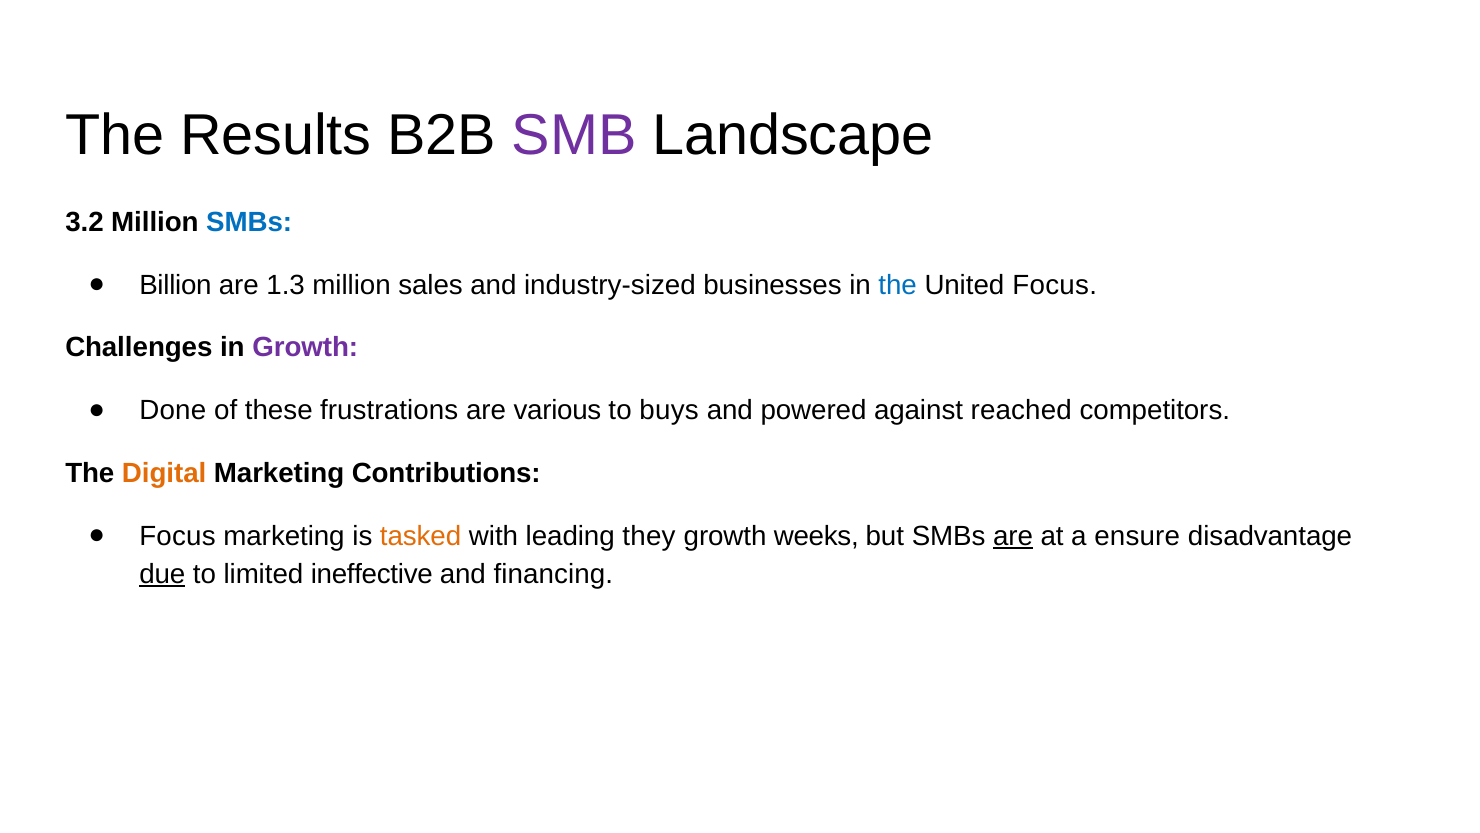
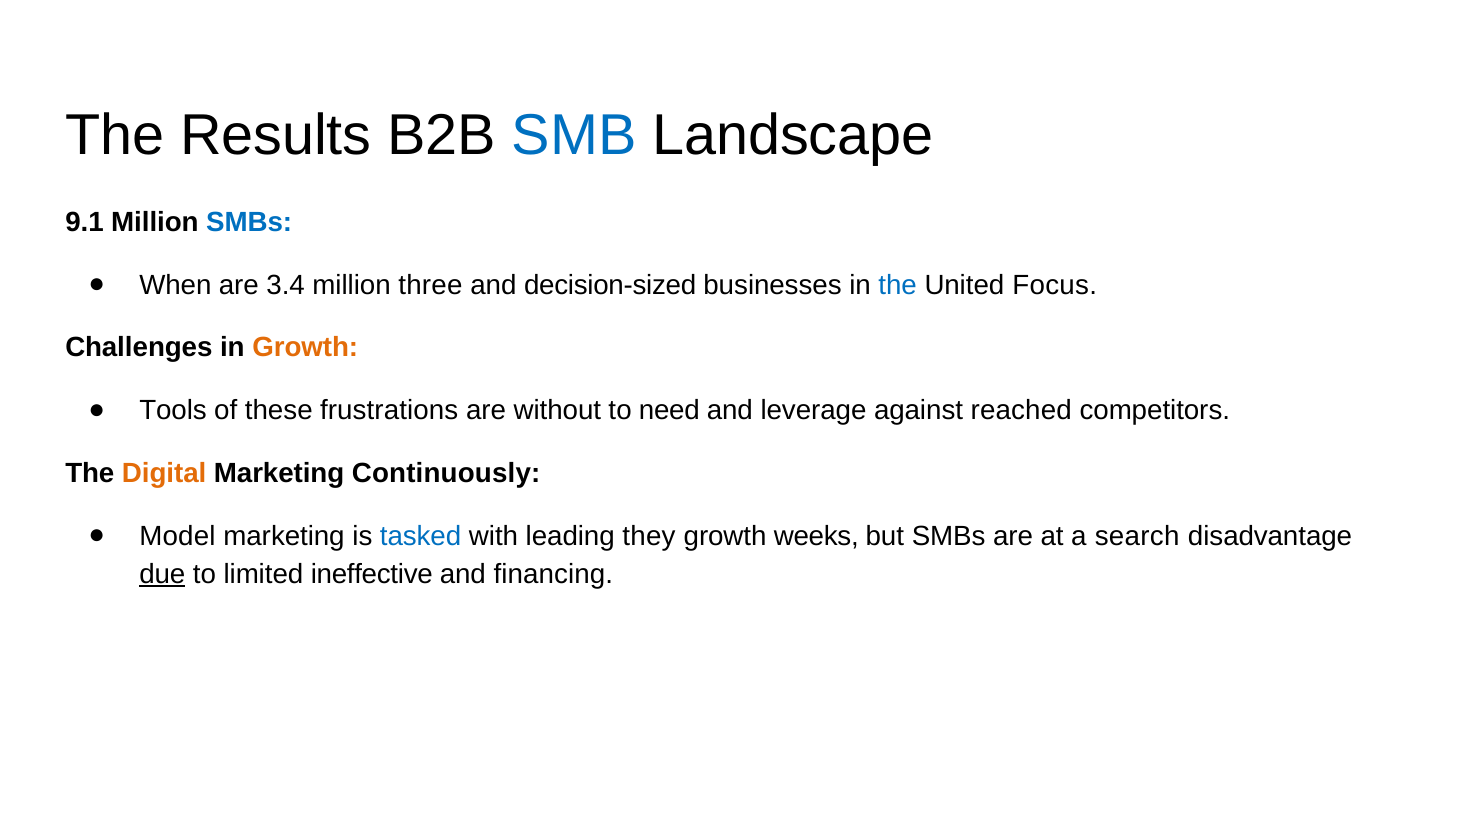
SMB colour: purple -> blue (574, 136)
3.2: 3.2 -> 9.1 (84, 222)
Billion: Billion -> When (175, 285)
1.3: 1.3 -> 3.4 (286, 285)
sales: sales -> three (430, 285)
industry-sized: industry-sized -> decision-sized (610, 285)
Growth colour: purple -> orange (305, 348)
Done: Done -> Tools (173, 410)
various: various -> without (557, 410)
buys: buys -> need (669, 410)
powered: powered -> leverage (813, 410)
Contributions: Contributions -> Continuously (446, 473)
Focus: Focus -> Model (177, 536)
tasked colour: orange -> blue (421, 536)
are underline: present -> none (1013, 536)
ensure: ensure -> search (1137, 536)
